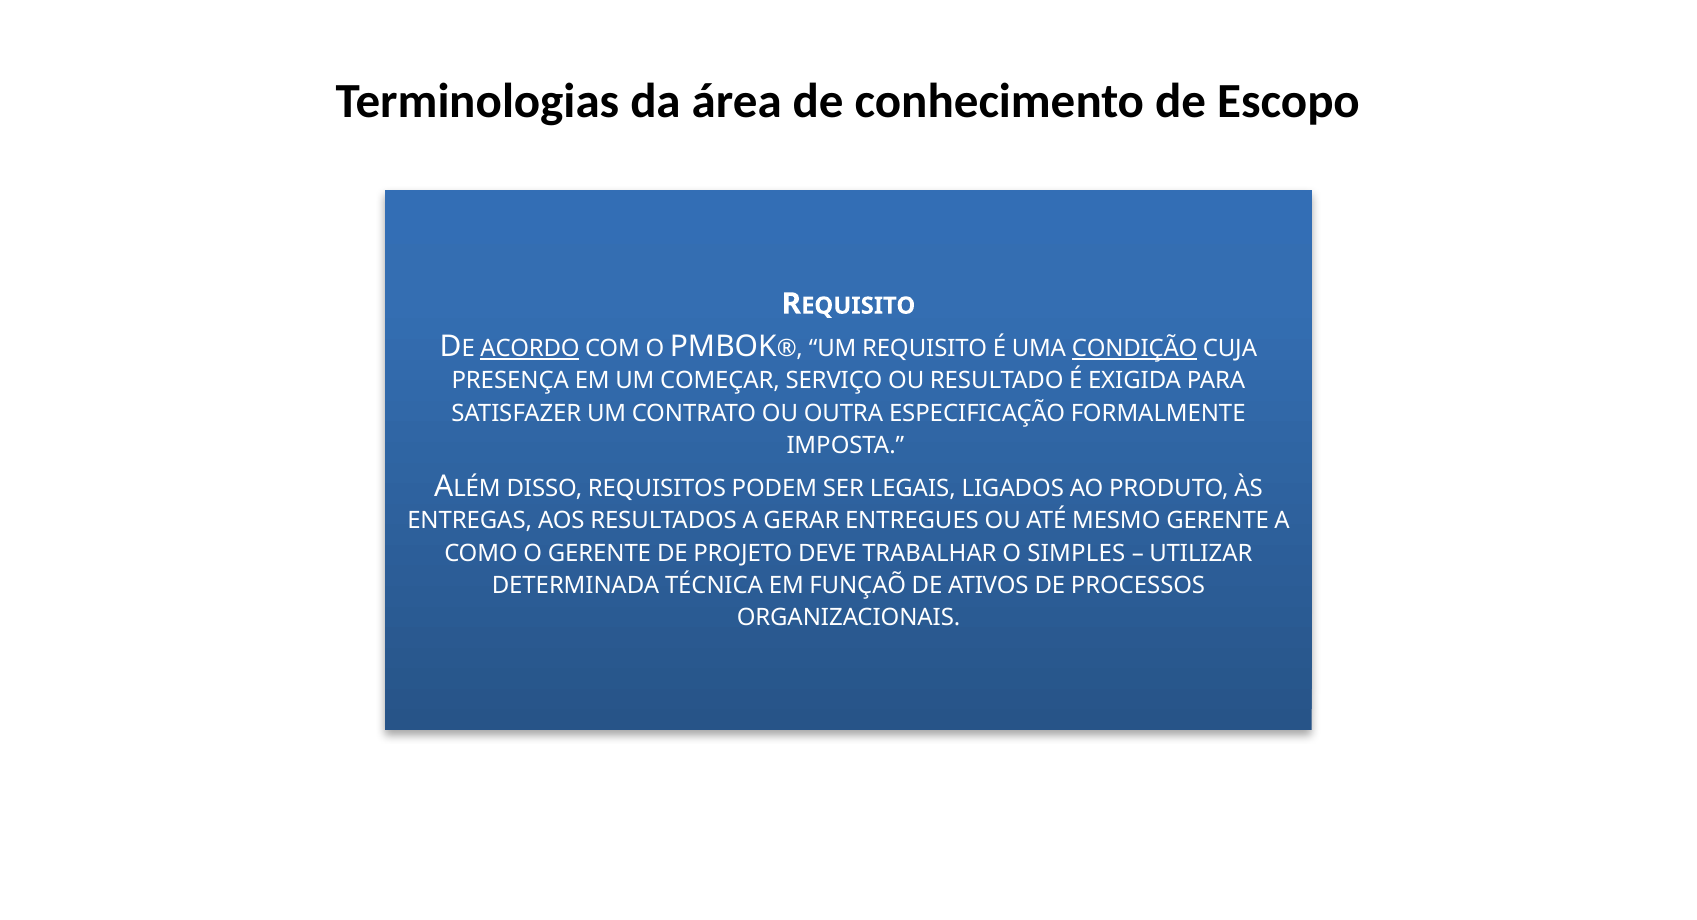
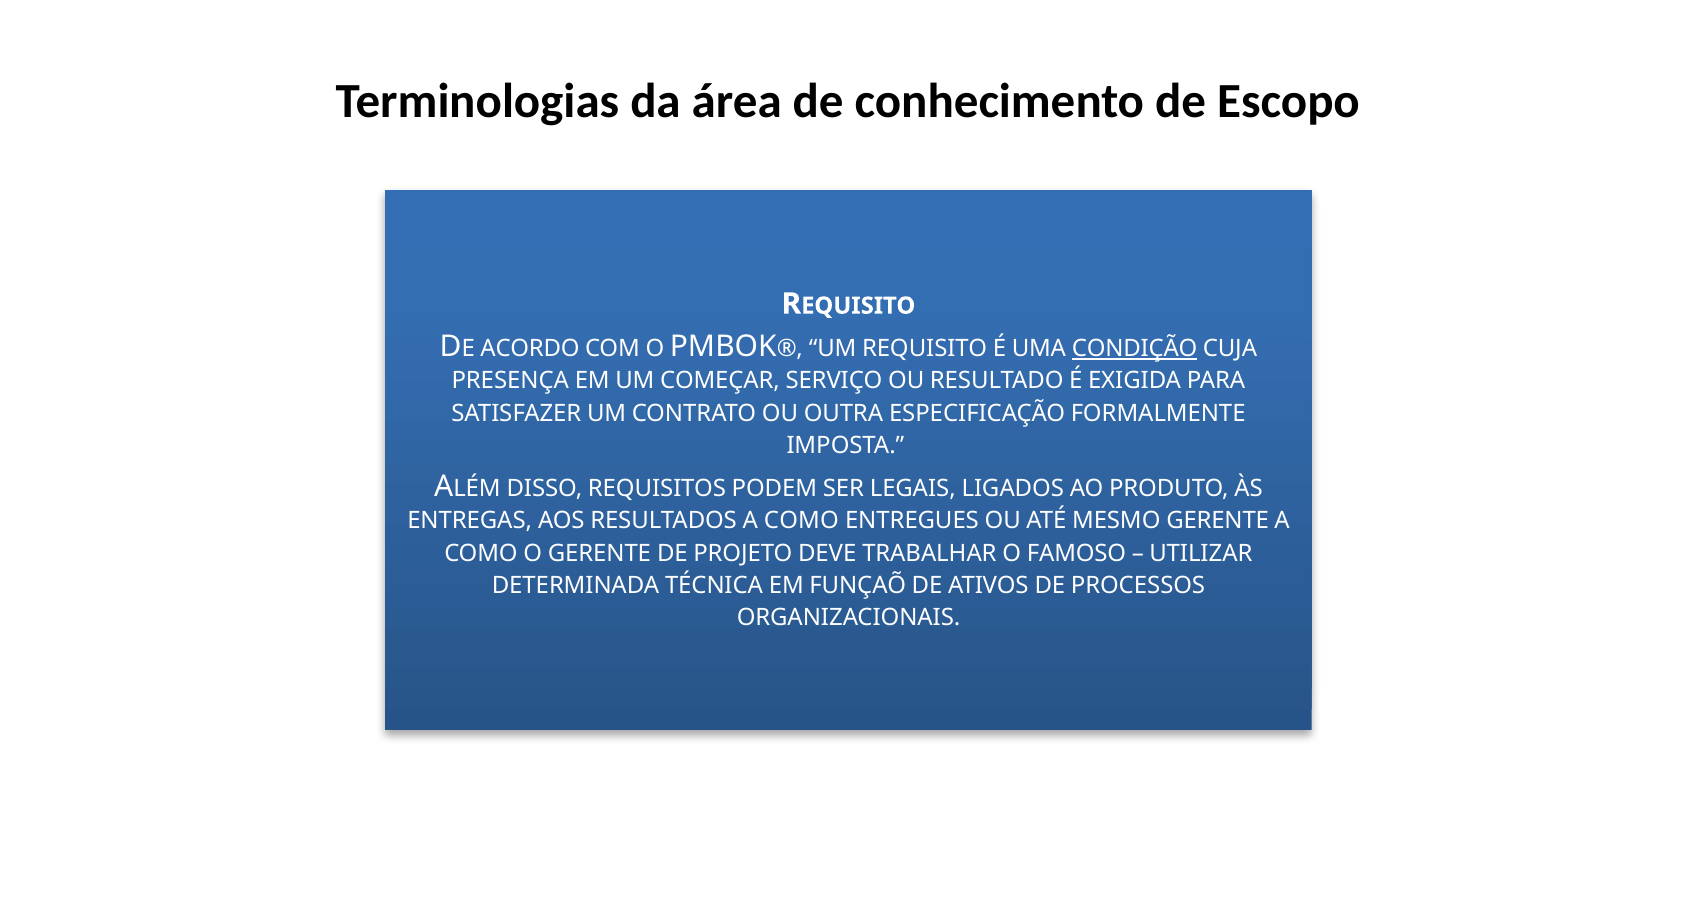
ACORDO underline: present -> none (530, 349)
RESULTADOS A GERAR: GERAR -> COMO (801, 521)
SIMPLES: SIMPLES -> FAMOSO (1077, 553)
